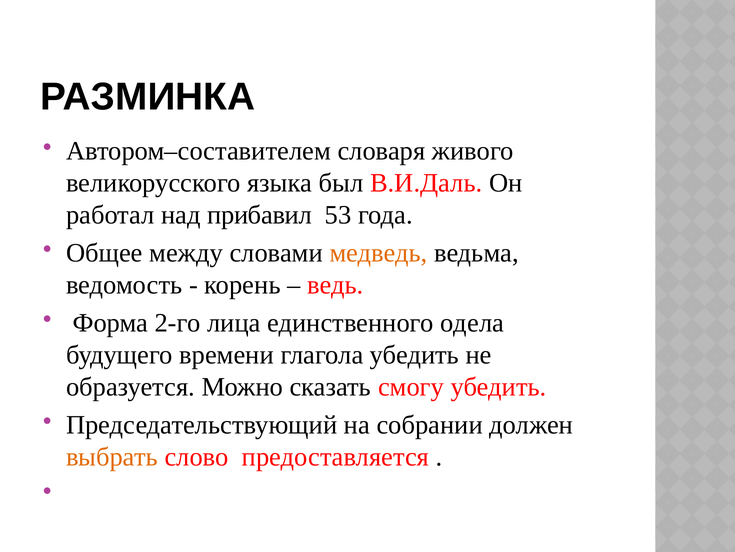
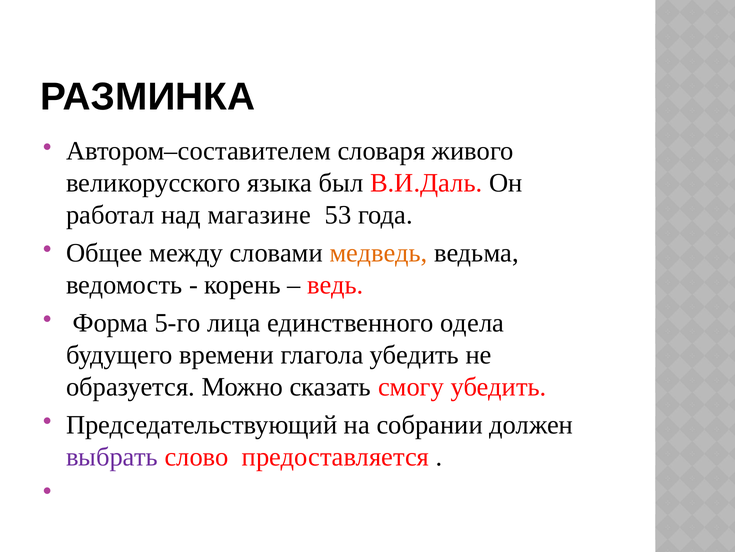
прибавил: прибавил -> магазине (259, 215)
2-го: 2-го -> 5-го (178, 323)
выбрать colour: orange -> purple (112, 456)
